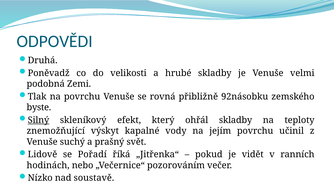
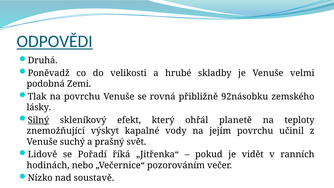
ODPOVĚDI underline: none -> present (55, 41)
byste: byste -> lásky (39, 107)
ohřál skladby: skladby -> planetě (235, 120)
